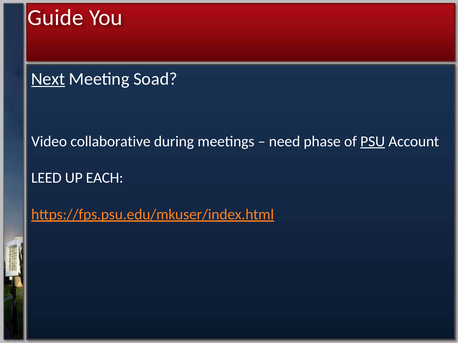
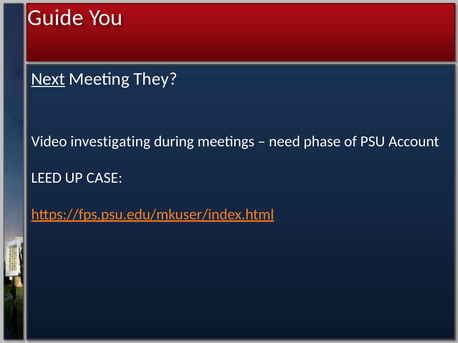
Soad: Soad -> They (155, 79)
collaborative: collaborative -> investigating (110, 142)
PSU underline: present -> none (373, 142)
EACH: EACH -> CASE (104, 178)
